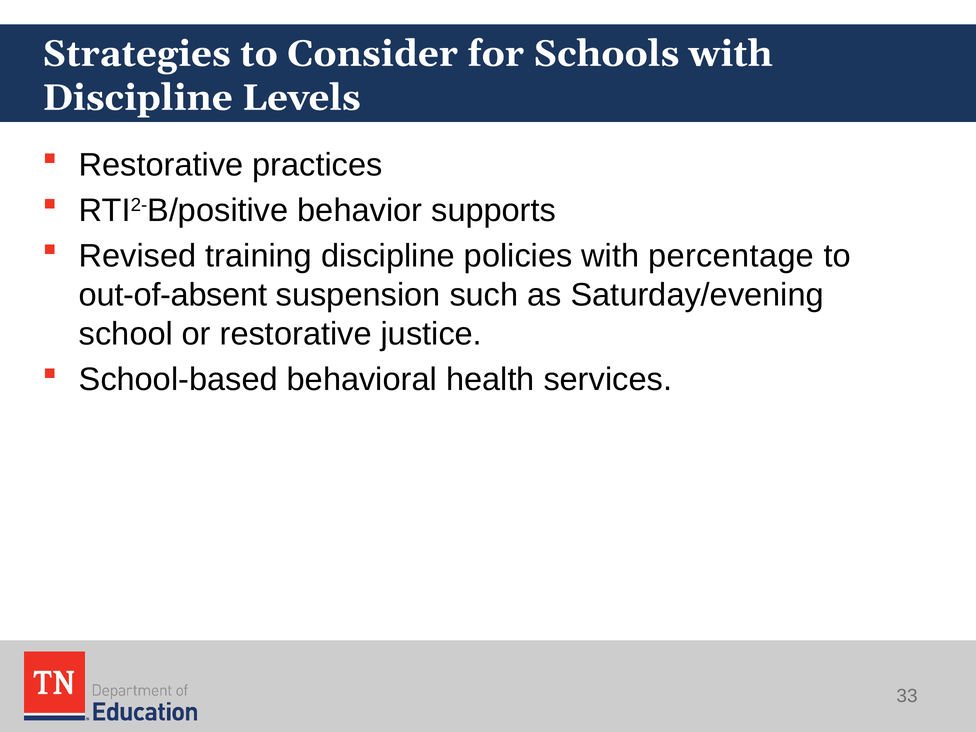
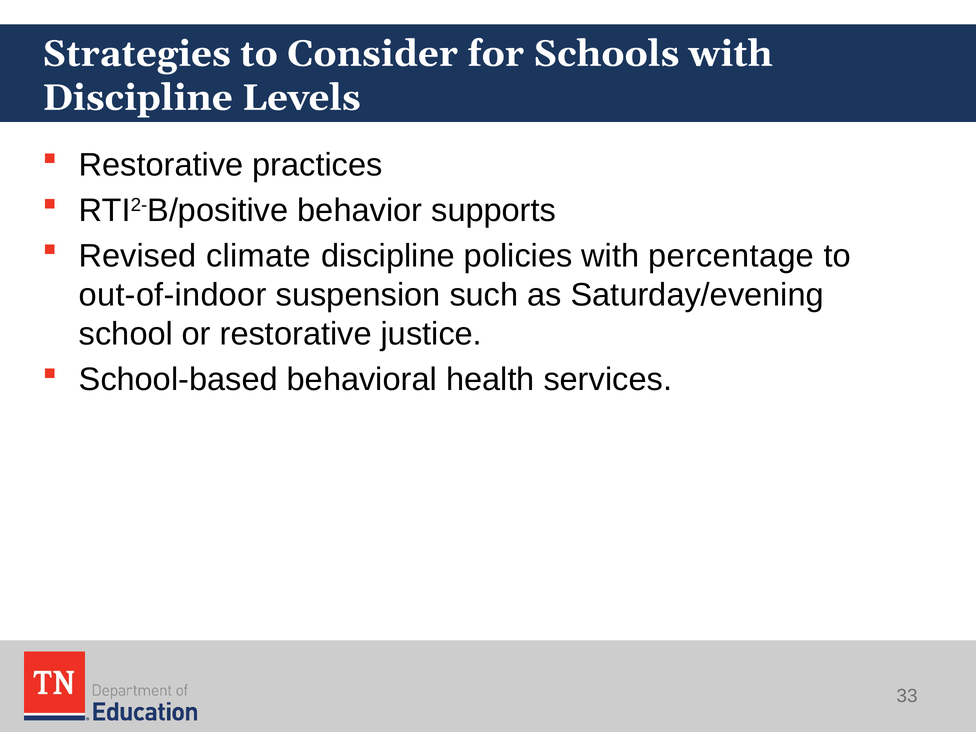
training: training -> climate (259, 256)
out-of-absent: out-of-absent -> out-of-indoor (173, 295)
